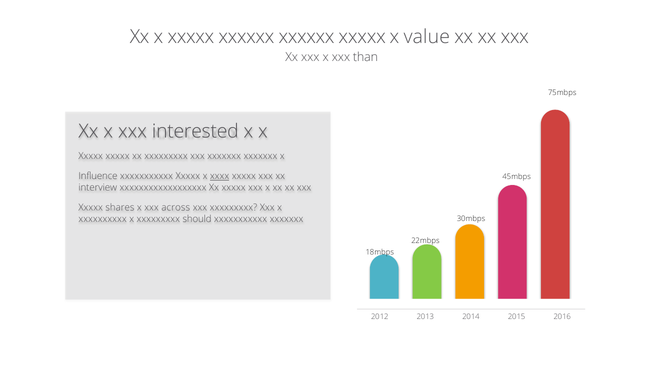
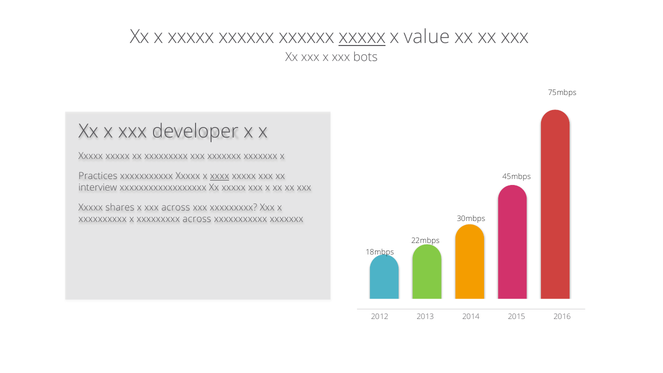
xxxxx underline: none -> present (362, 37)
than: than -> bots (365, 57)
interested: interested -> developer (195, 131)
Influence: Influence -> Practices (98, 176)
xxxxxxxxx should: should -> across (197, 219)
